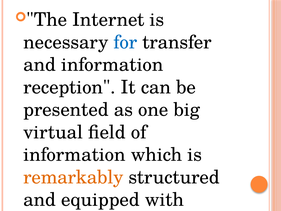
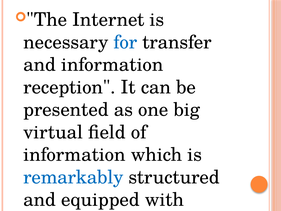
remarkably colour: orange -> blue (73, 177)
